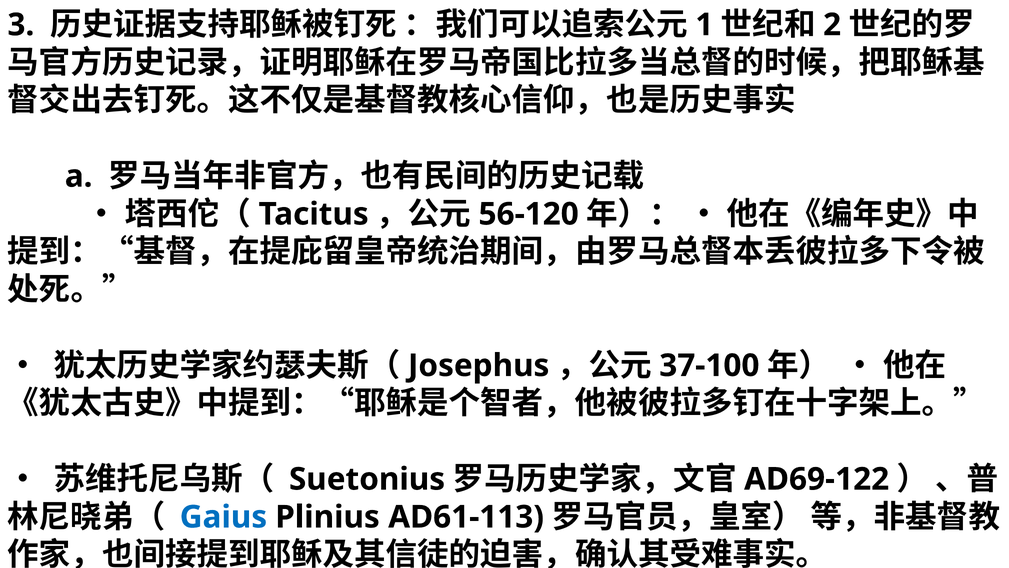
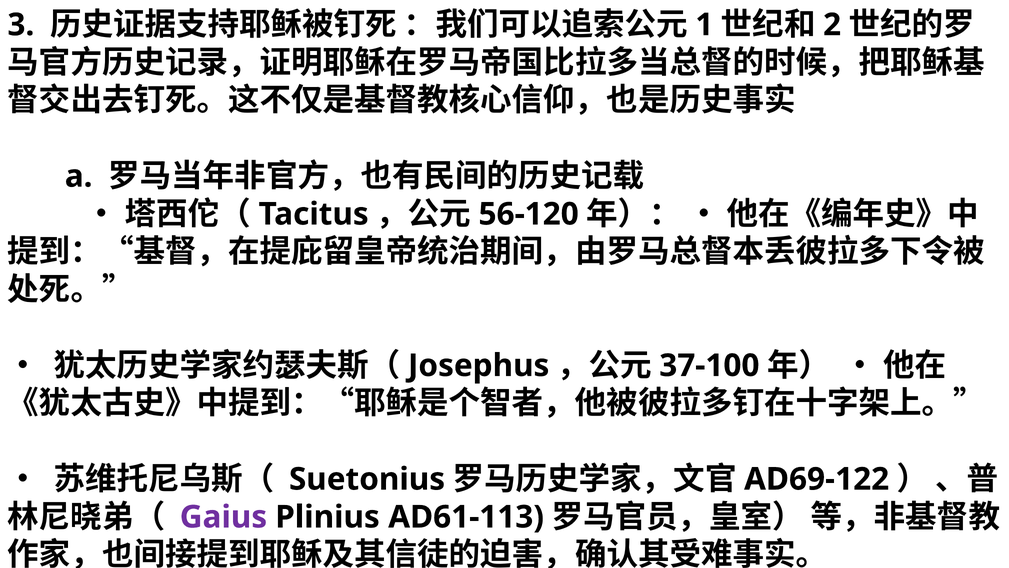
Gaius colour: blue -> purple (223, 517)
